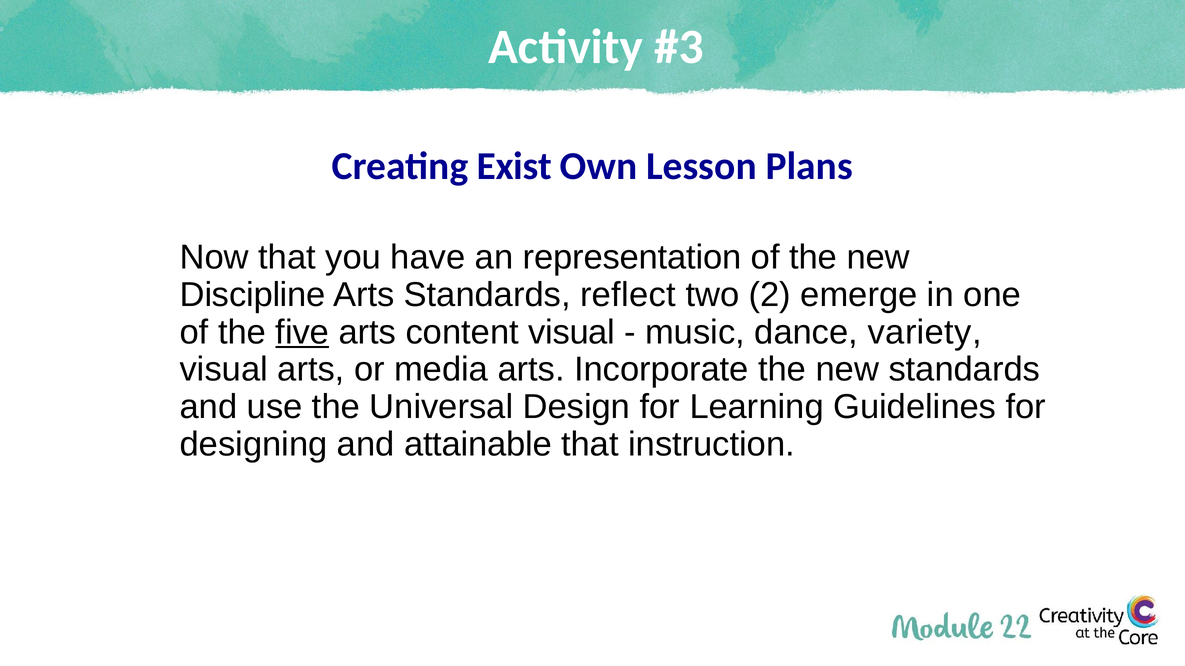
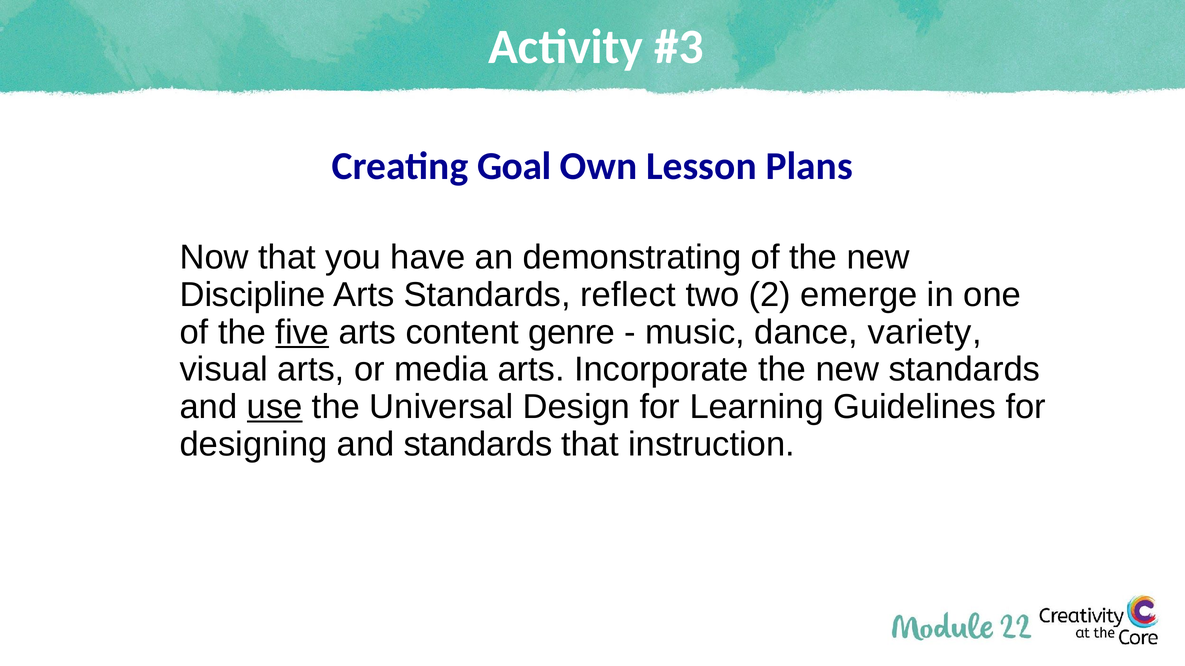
Exist: Exist -> Goal (514, 166)
representation: representation -> demonstrating (632, 258)
content visual: visual -> genre (572, 332)
use underline: none -> present (275, 407)
and attainable: attainable -> standards (478, 444)
